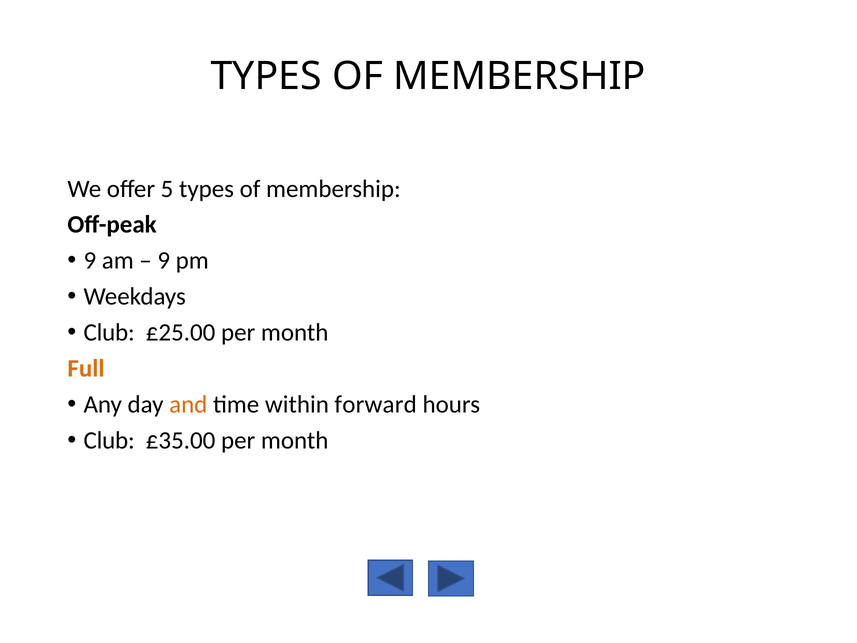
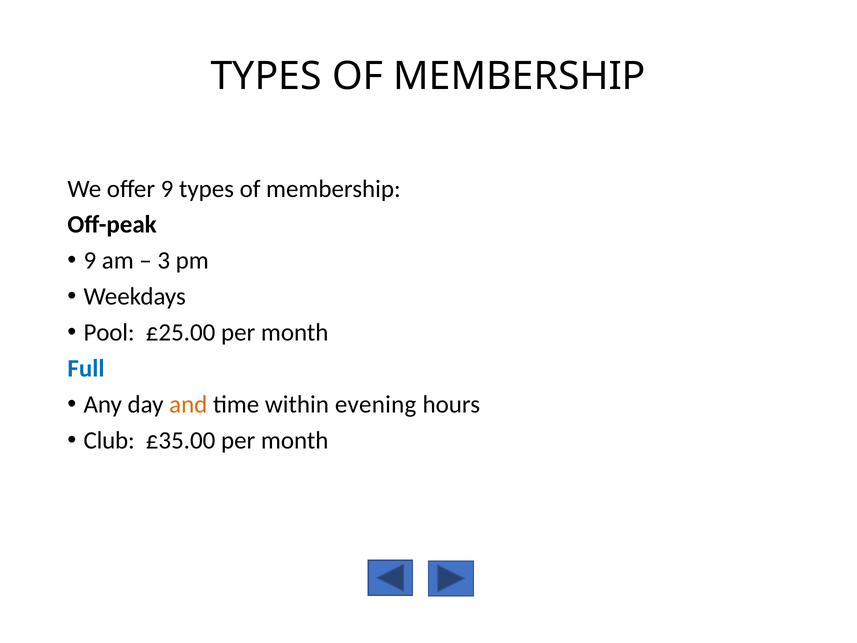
offer 5: 5 -> 9 (167, 189)
9: 9 -> 3 (164, 261)
Club: Club -> Pool (109, 332)
Full colour: orange -> blue (86, 368)
forward: forward -> evening (376, 404)
